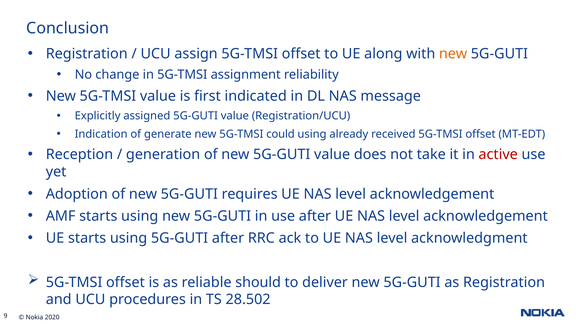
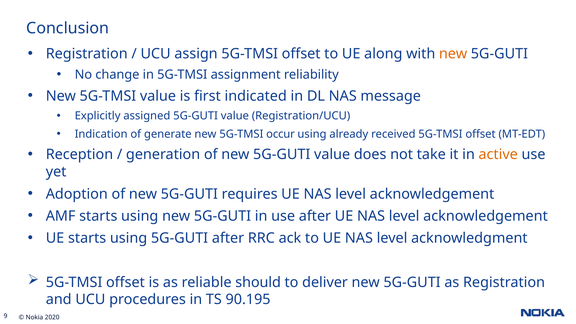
could: could -> occur (280, 134)
active colour: red -> orange (498, 155)
28.502: 28.502 -> 90.195 (248, 300)
